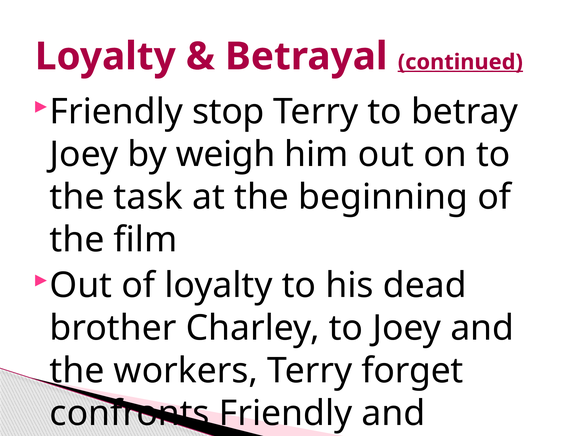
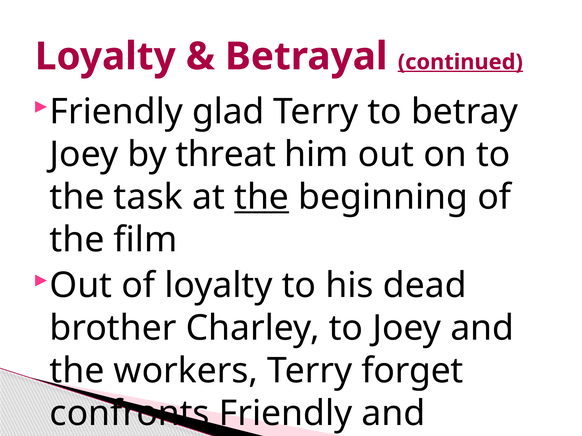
stop: stop -> glad (228, 112)
weigh: weigh -> threat (226, 155)
the underline: none -> present (262, 197)
